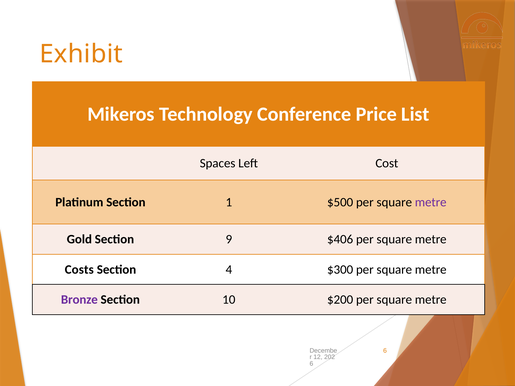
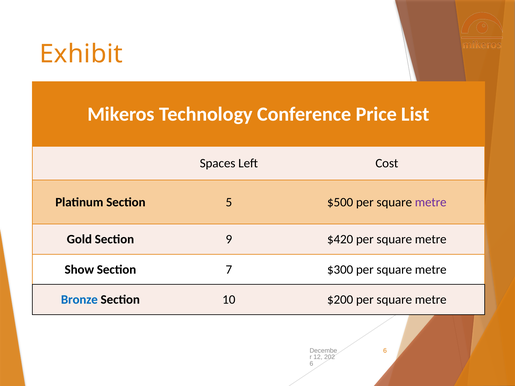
1: 1 -> 5 (229, 202)
$406: $406 -> $420 (340, 239)
Costs: Costs -> Show (79, 270)
4: 4 -> 7 (229, 270)
Bronze colour: purple -> blue (79, 300)
